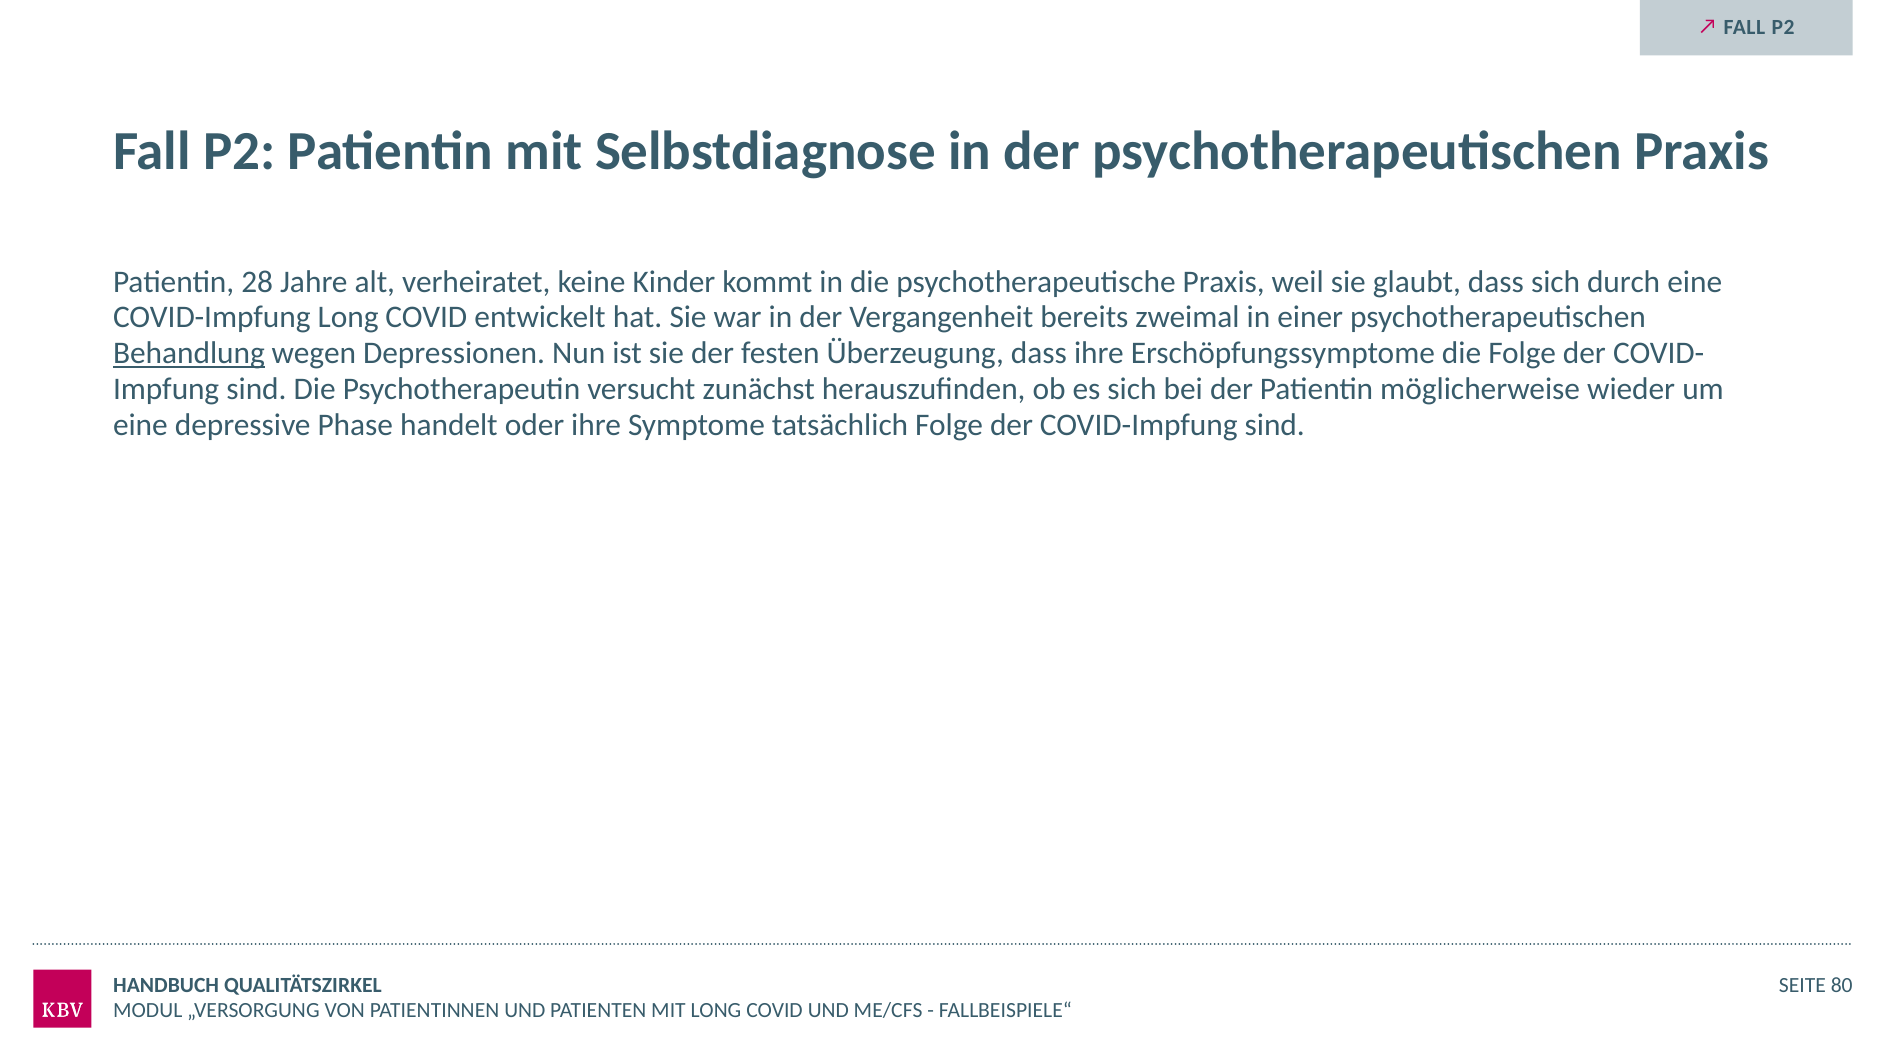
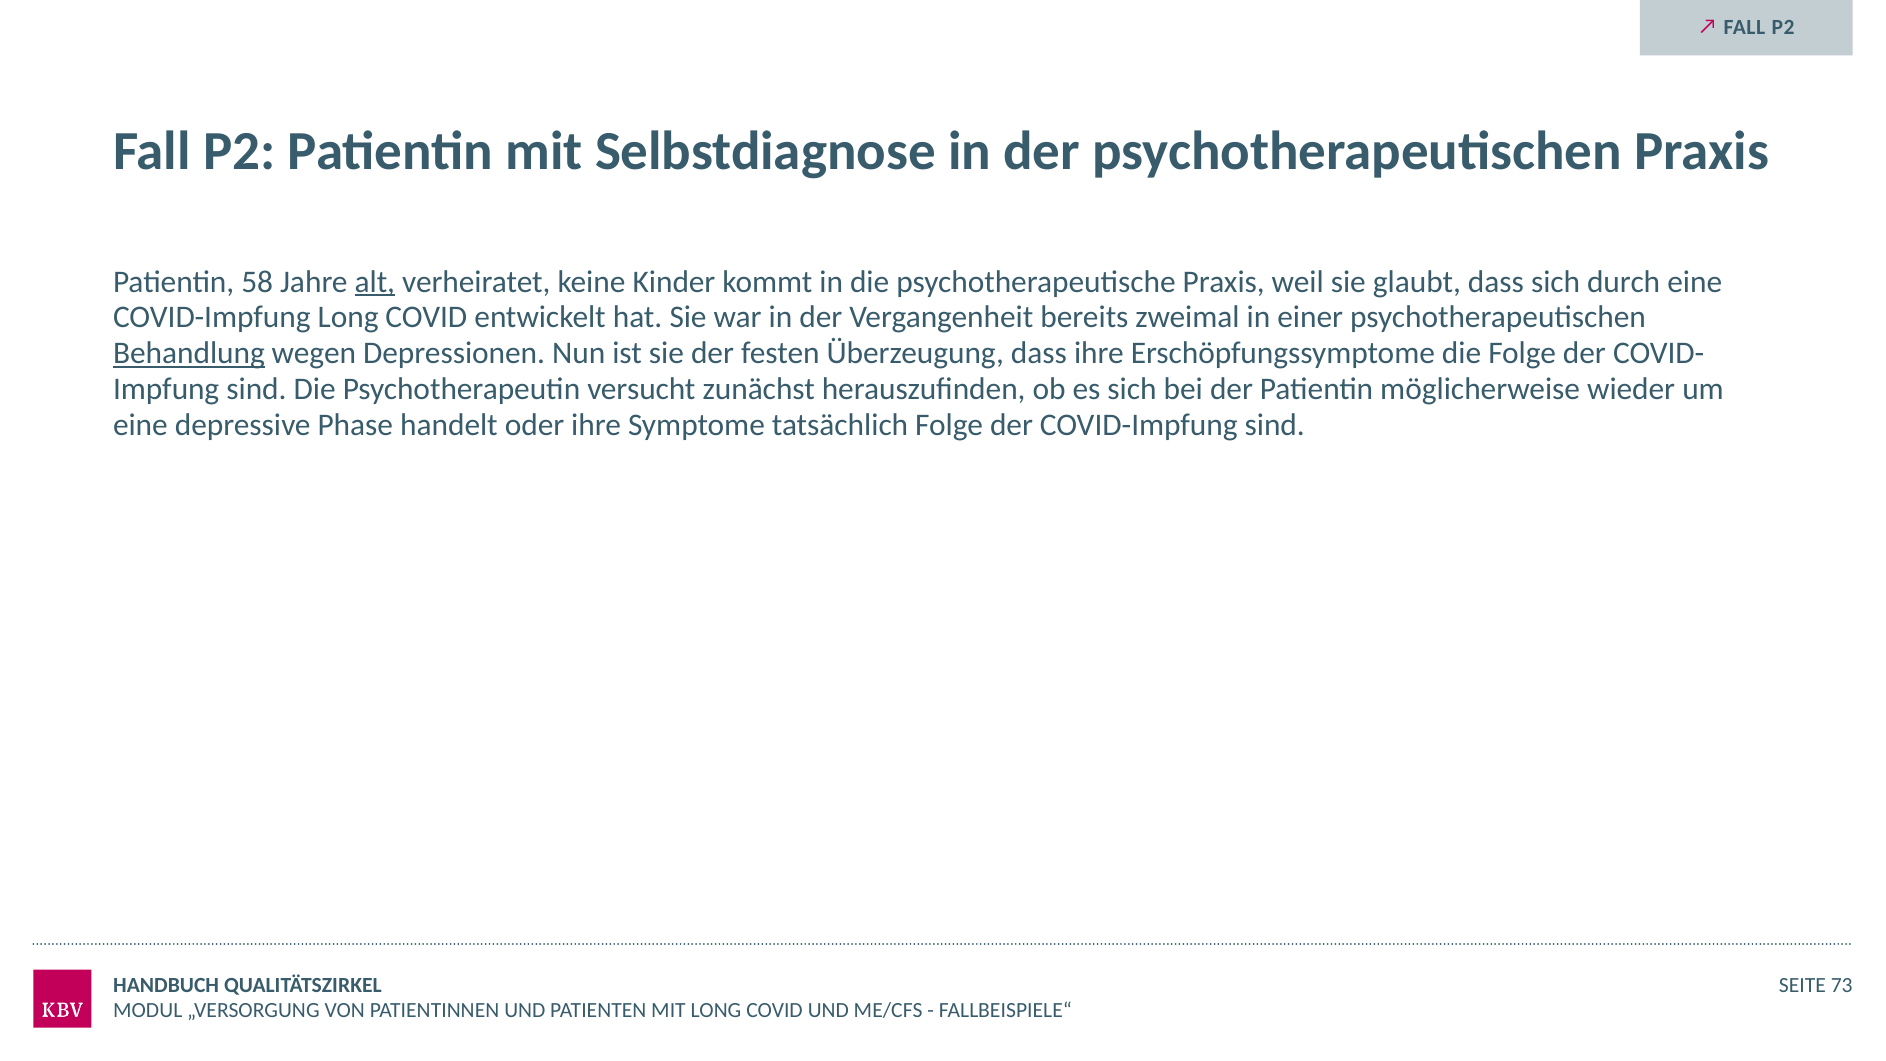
28: 28 -> 58 (257, 282)
alt underline: none -> present (375, 282)
80: 80 -> 73 (1842, 985)
